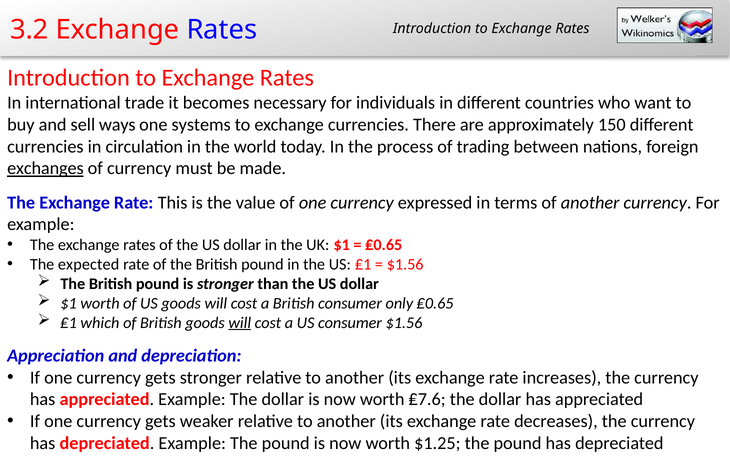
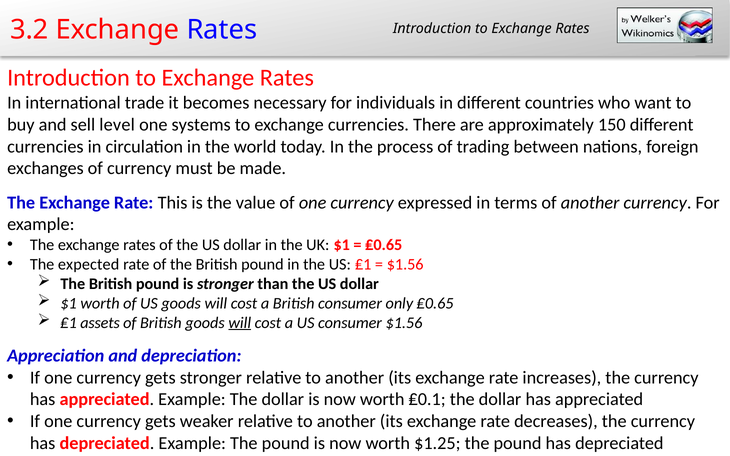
ways: ways -> level (117, 125)
exchanges underline: present -> none (45, 169)
which: which -> assets (100, 323)
₤7.6: ₤7.6 -> ₤0.1 (427, 400)
